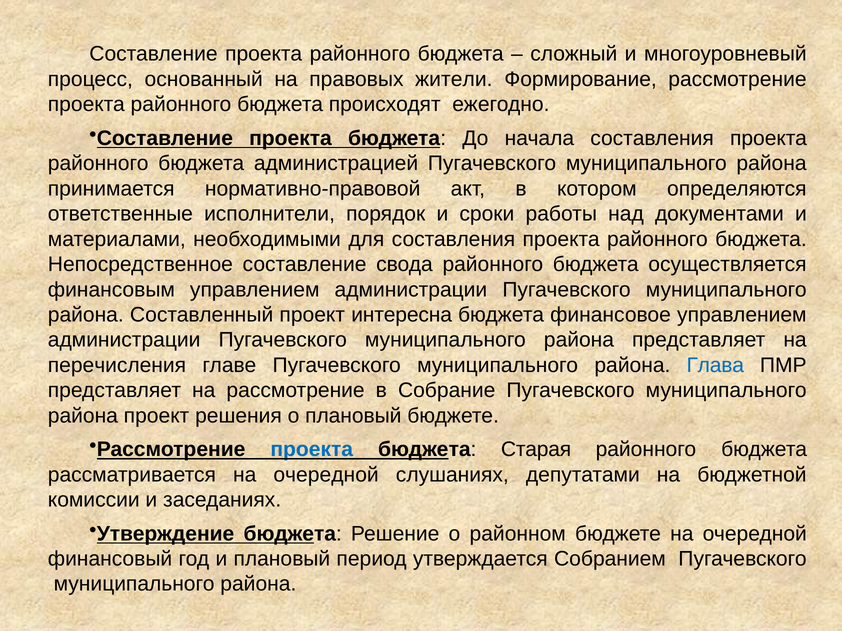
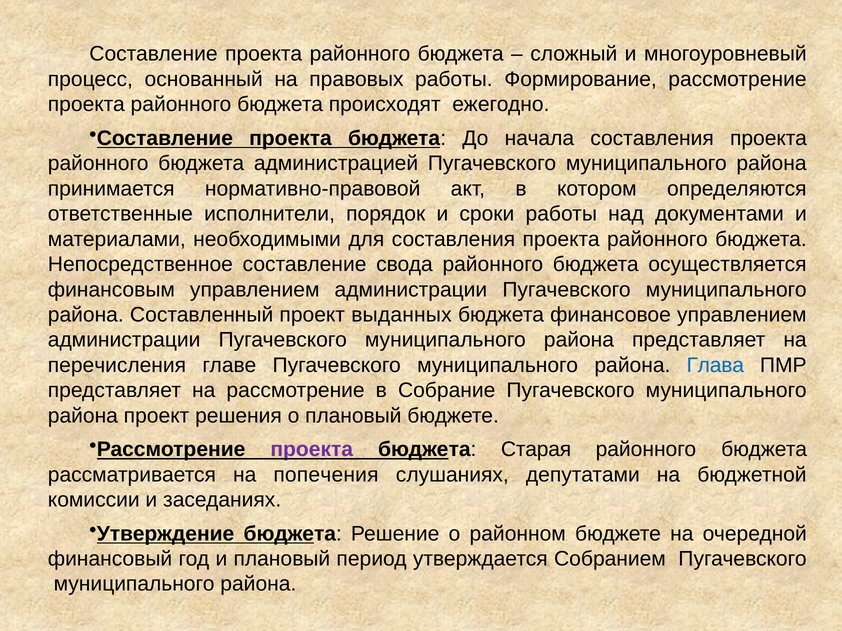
правовых жители: жители -> работы (454, 79)
интересна: интересна -> выданных (401, 315)
проекта colour: blue -> purple (312, 450)
рассматривается на очередной: очередной -> попечения (326, 475)
